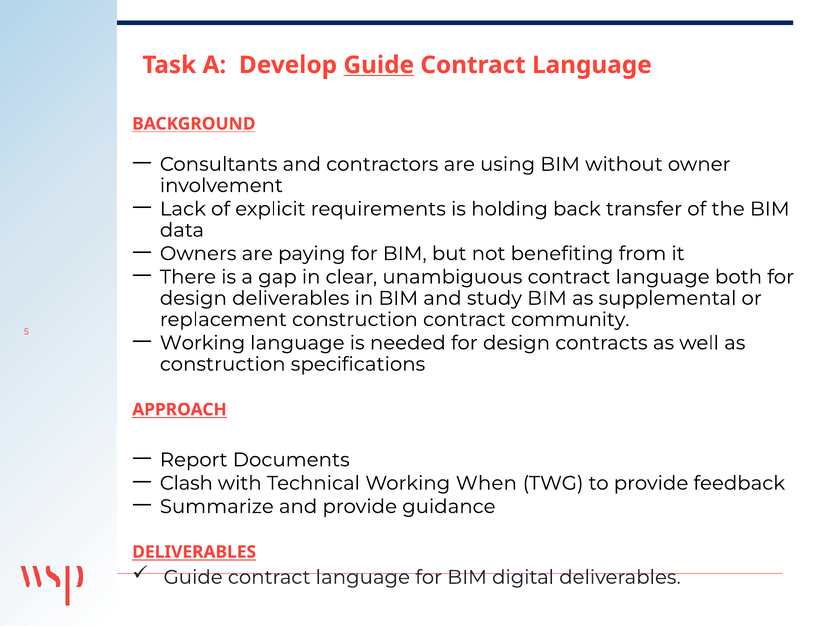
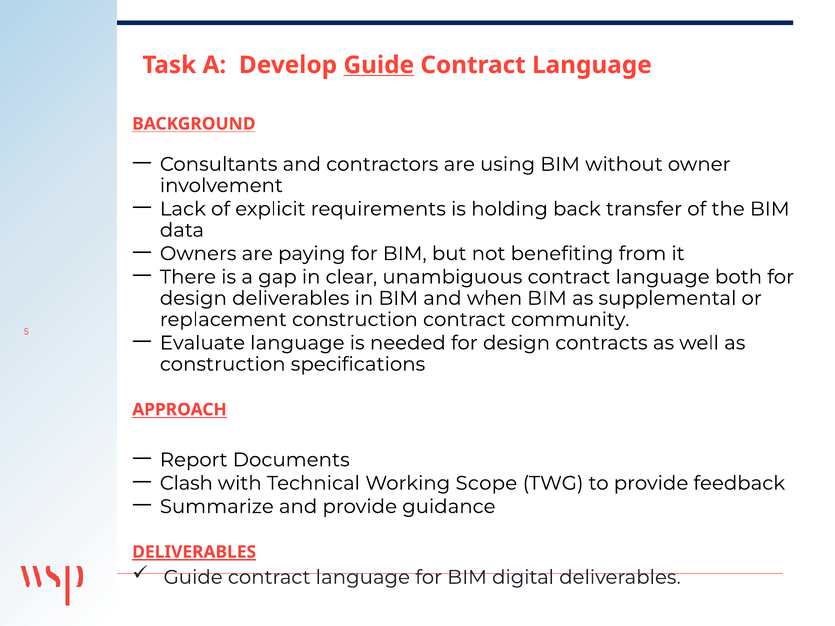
study: study -> when (495, 298)
Working: Working -> Evaluate (202, 343)
When: When -> Scope (486, 483)
DELIVERABLES underline: none -> present (194, 552)
